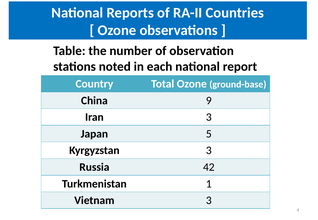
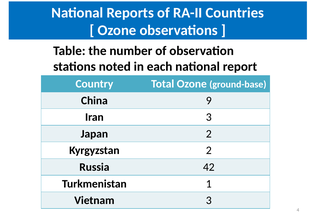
Japan 5: 5 -> 2 (209, 134)
Kyrgyzstan 3: 3 -> 2 (209, 151)
